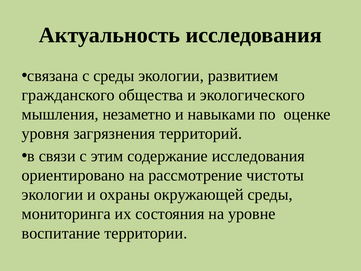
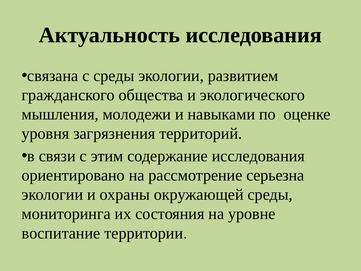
незаметно: незаметно -> молодежи (137, 114)
чистоты: чистоты -> серьезна (275, 175)
